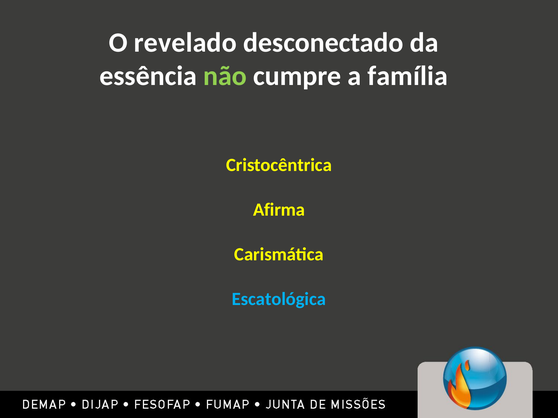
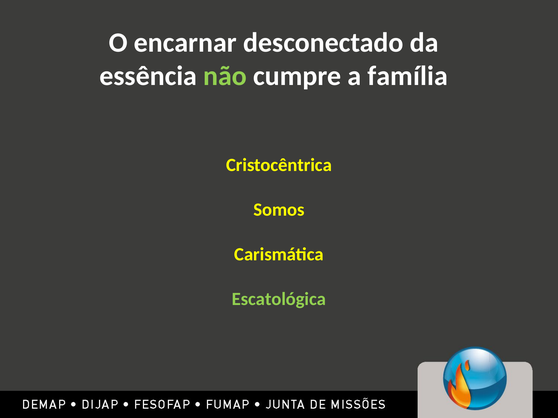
revelado: revelado -> encarnar (185, 43)
Afirma: Afirma -> Somos (279, 210)
Escatológica colour: light blue -> light green (279, 299)
